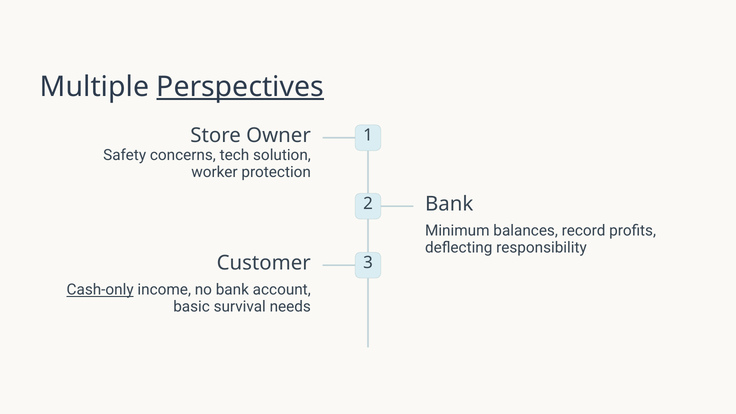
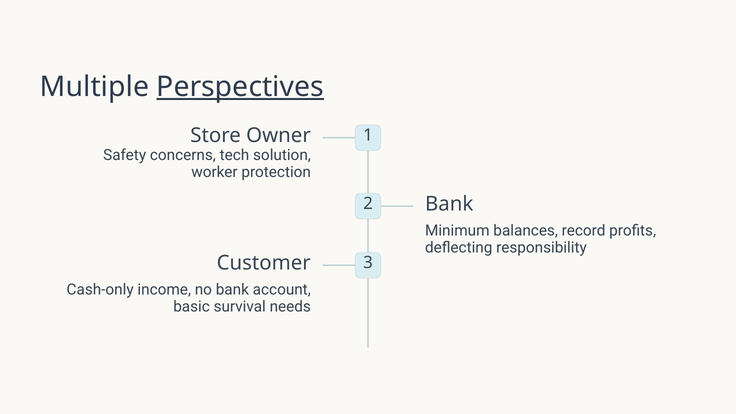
Cash-only underline: present -> none (100, 290)
